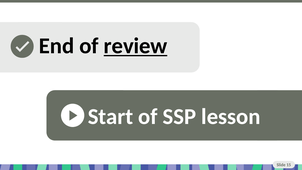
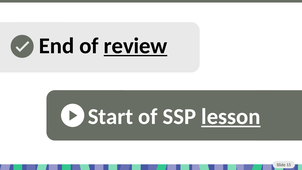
lesson underline: none -> present (231, 117)
